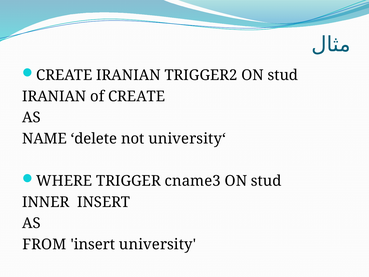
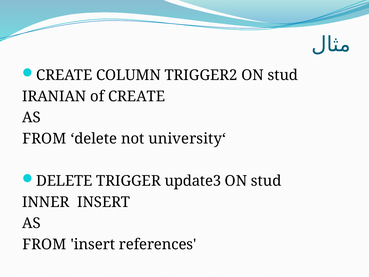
CREATE IRANIAN: IRANIAN -> COLUMN (129, 75)
NAME: NAME -> FROM (44, 139)
WHERE: WHERE -> DELETE (64, 181)
cname3: cname3 -> update3 (193, 181)
university: university -> references (158, 244)
